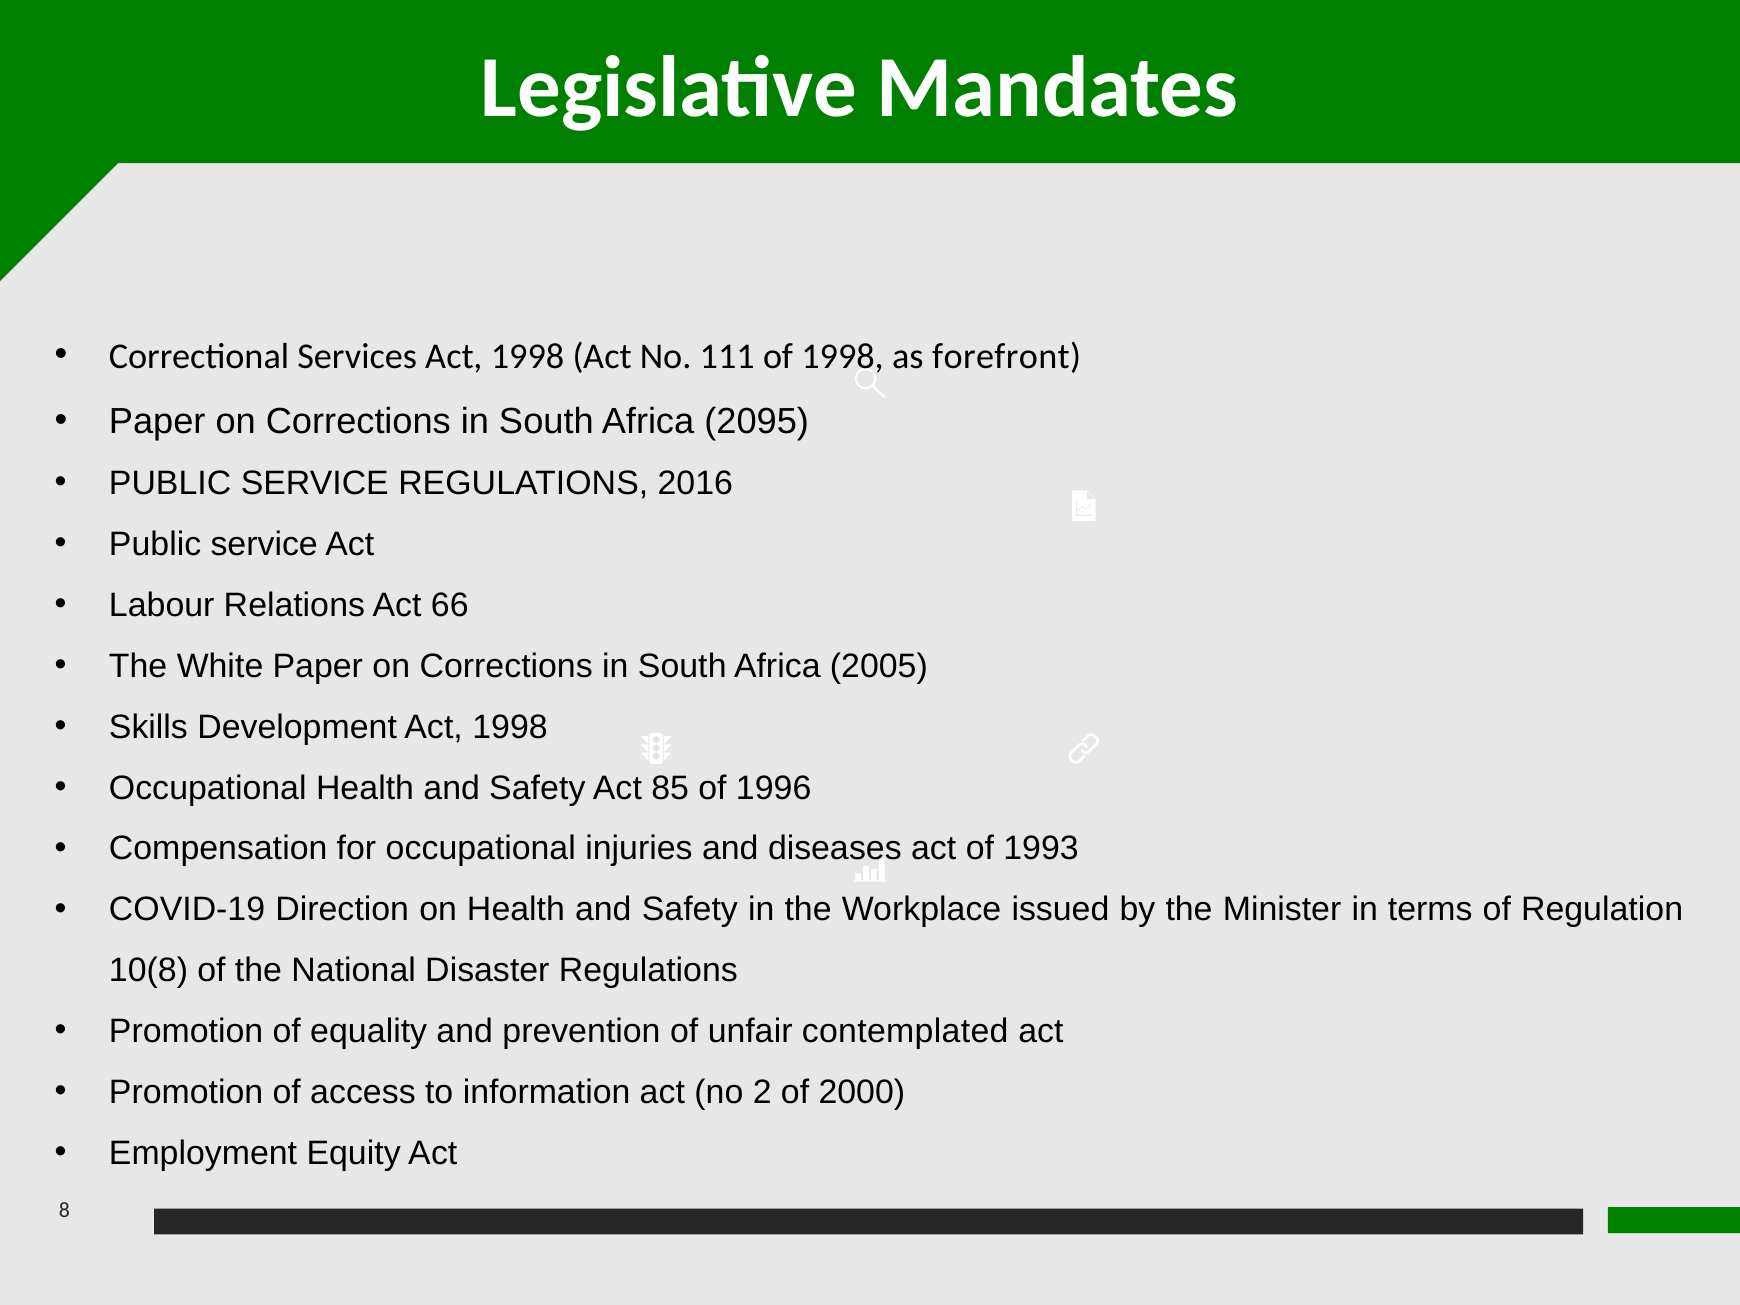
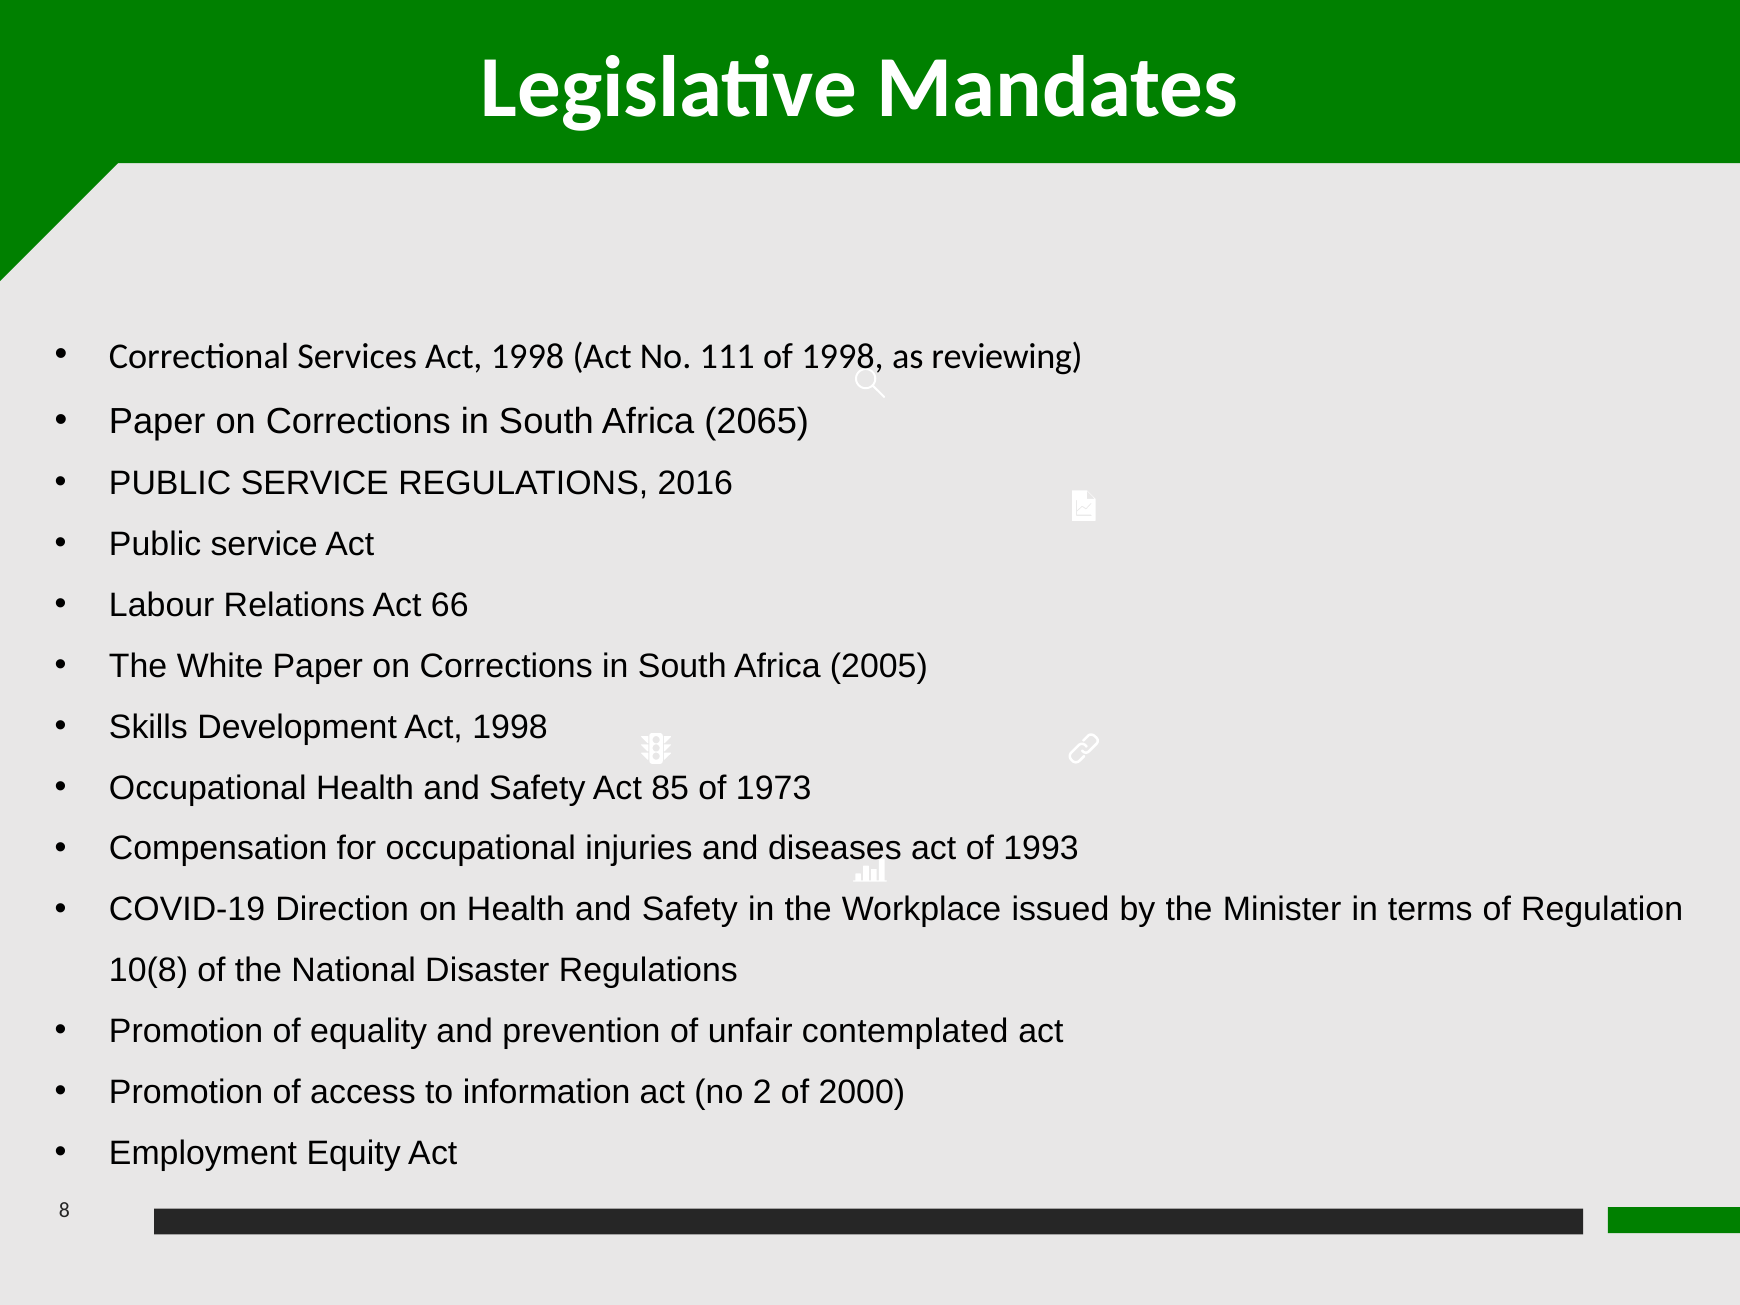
forefront: forefront -> reviewing (1007, 356)
2095: 2095 -> 2065 (757, 421)
1996: 1996 -> 1973 (774, 788)
